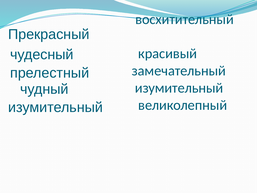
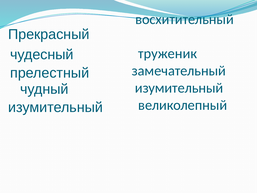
красивый: красивый -> труженик (168, 54)
